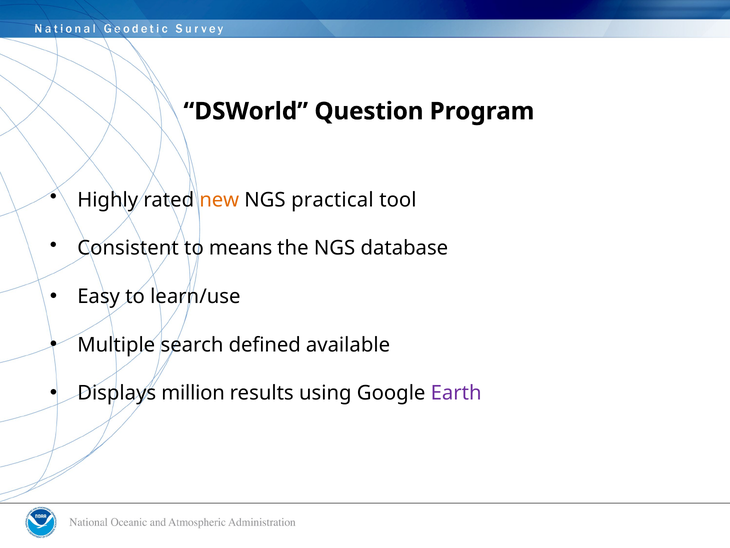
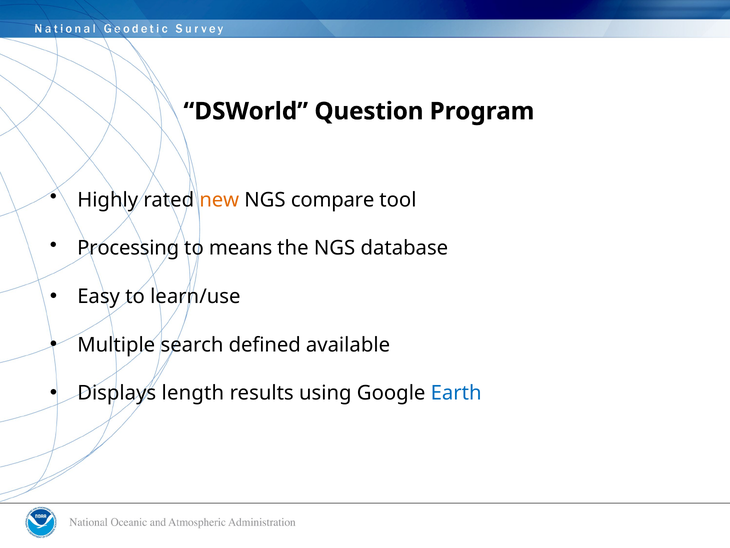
practical: practical -> compare (333, 200)
Consistent: Consistent -> Processing (128, 248)
million: million -> length (193, 393)
Earth colour: purple -> blue (456, 393)
